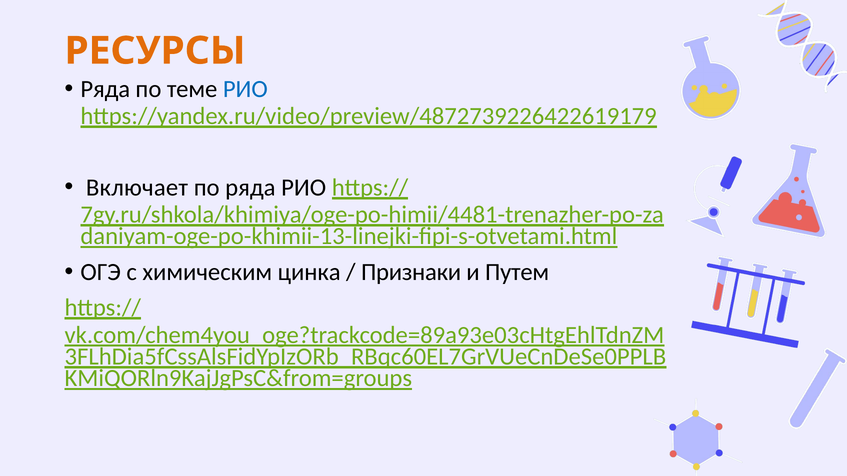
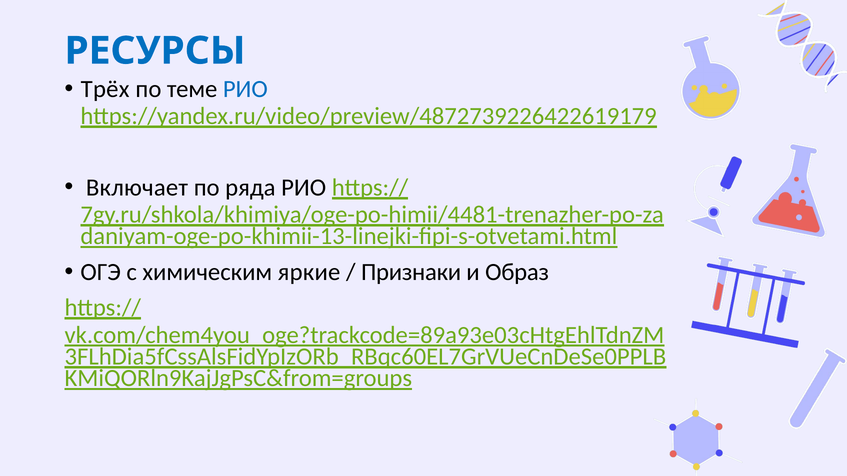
РЕСУРСЫ colour: orange -> blue (155, 51)
Ряда: Ряда -> Трёх (105, 89)
цинка: цинка -> яркие (309, 272)
Путем: Путем -> Образ (517, 272)
